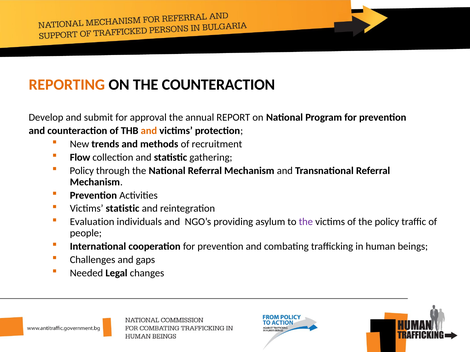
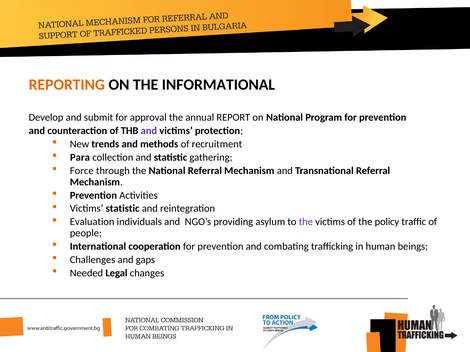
THE COUNTERACTION: COUNTERACTION -> INFORMATIONAL (218, 85)
and colour: orange -> purple (149, 131)
Flow: Flow -> Para (80, 158)
Policy: Policy -> Force (82, 171)
